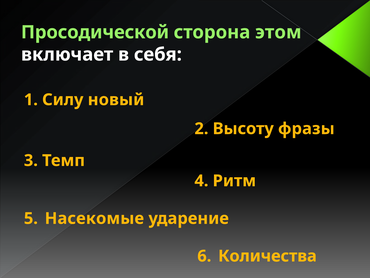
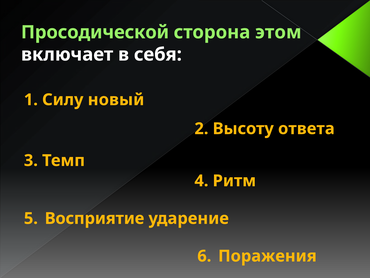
фразы: фразы -> ответа (306, 128)
Насекомые: Насекомые -> Восприятие (94, 218)
Количества: Количества -> Поражения (267, 256)
